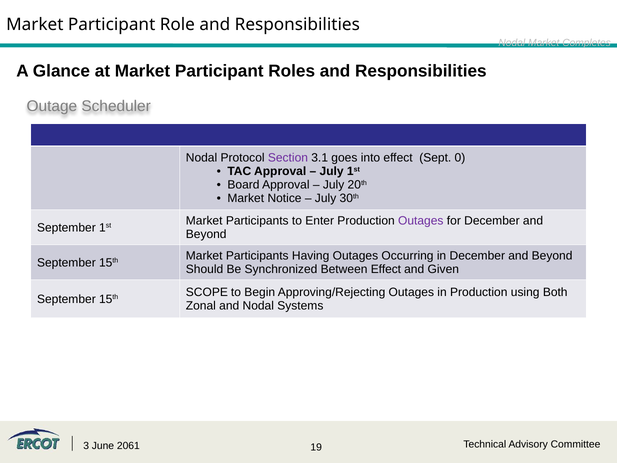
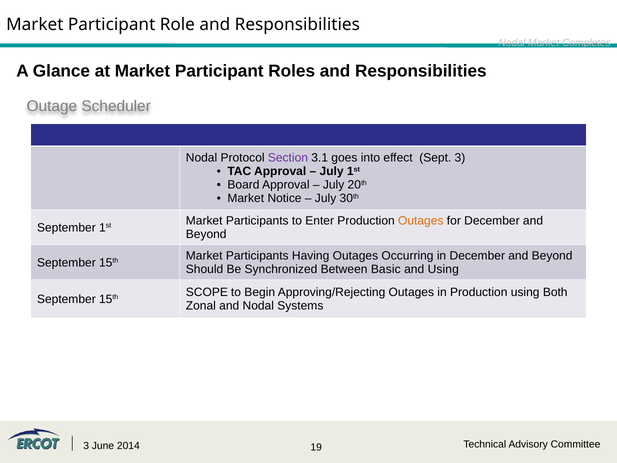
Sept 0: 0 -> 3 (460, 158)
Outages colour: purple -> orange (421, 221)
Between Effect: Effect -> Basic (386, 269)
and Given: Given -> Using (443, 269)
2061: 2061 -> 2014 (128, 446)
